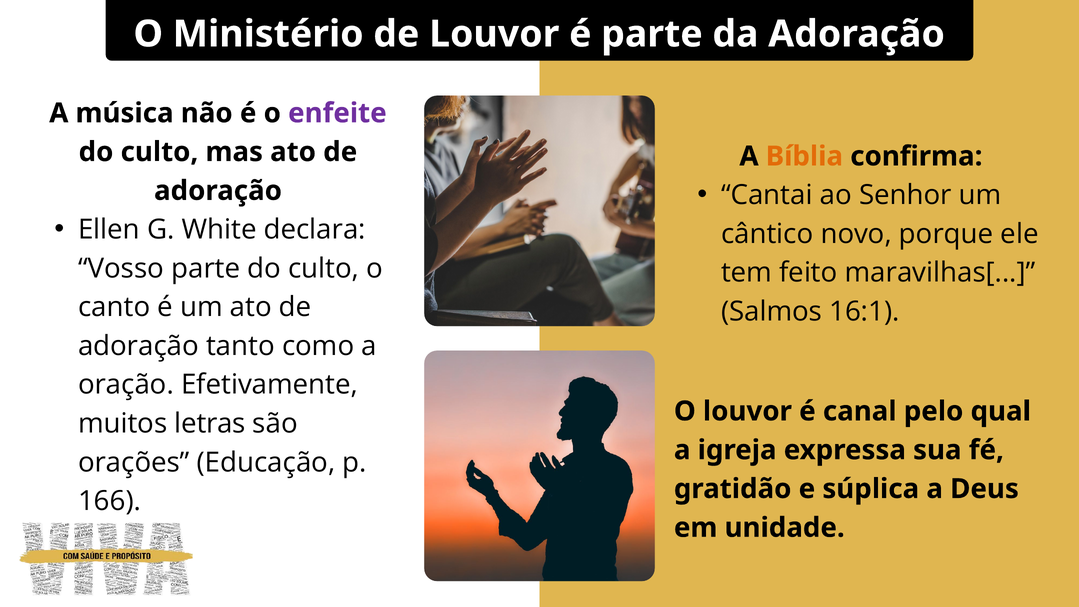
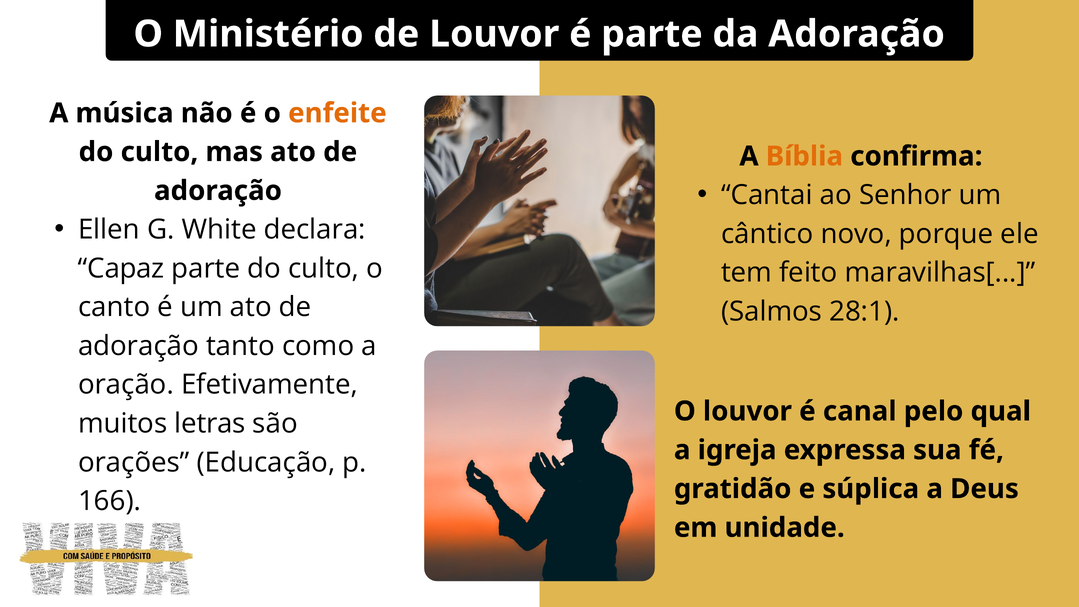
enfeite colour: purple -> orange (337, 113)
Vosso: Vosso -> Capaz (121, 268)
16:1: 16:1 -> 28:1 (864, 311)
